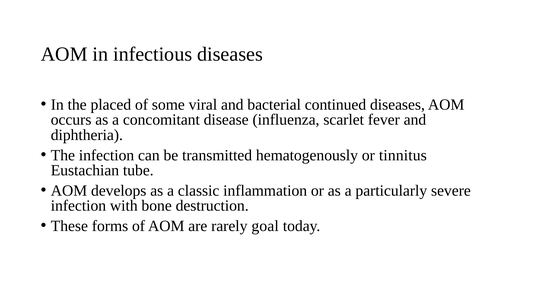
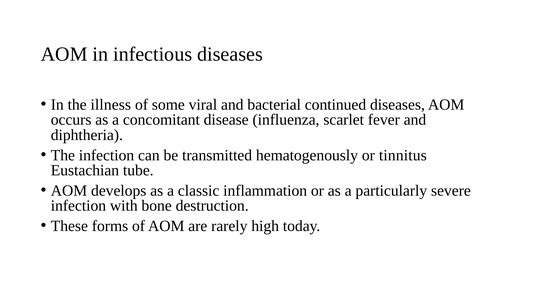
placed: placed -> illness (111, 105)
goal: goal -> high (265, 226)
